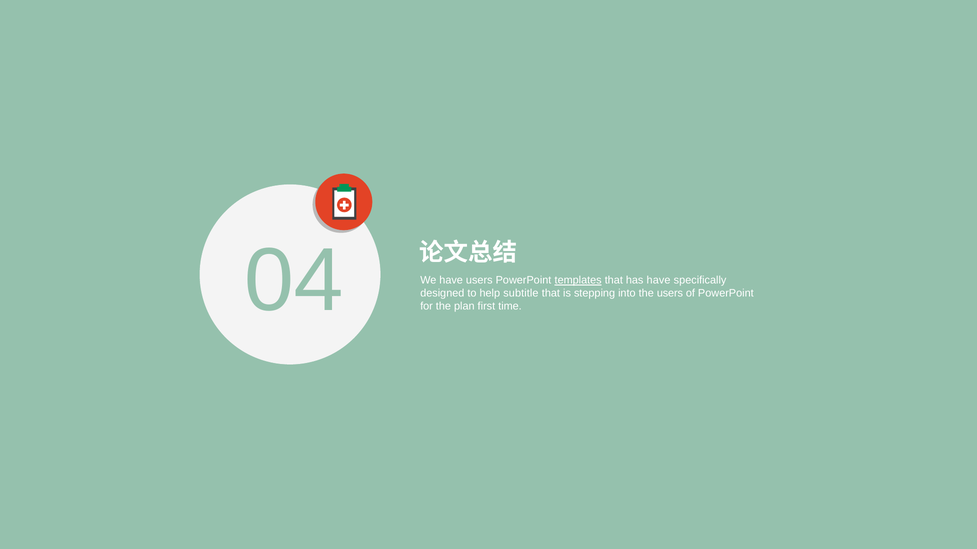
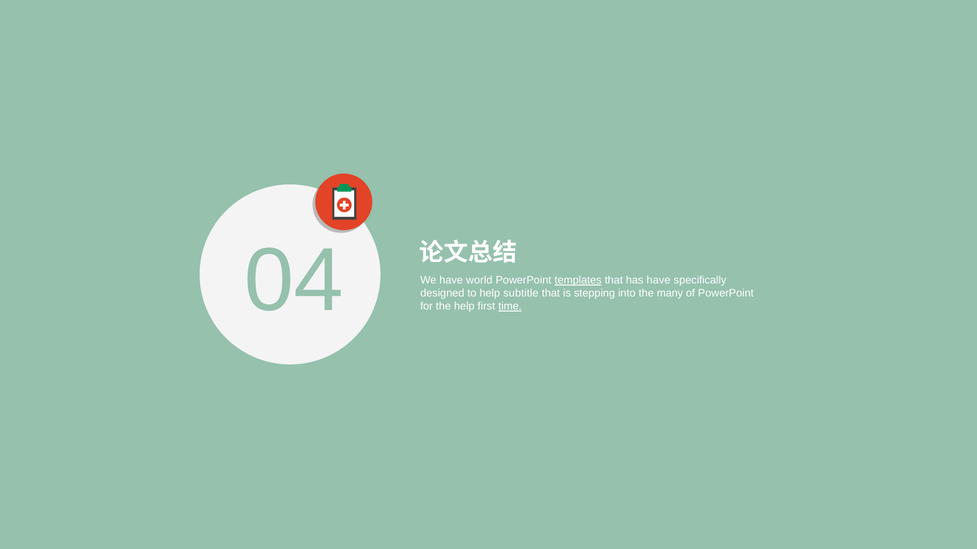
have users: users -> world (479, 281)
the users: users -> many (670, 294)
the plan: plan -> help (464, 307)
time underline: none -> present (510, 307)
